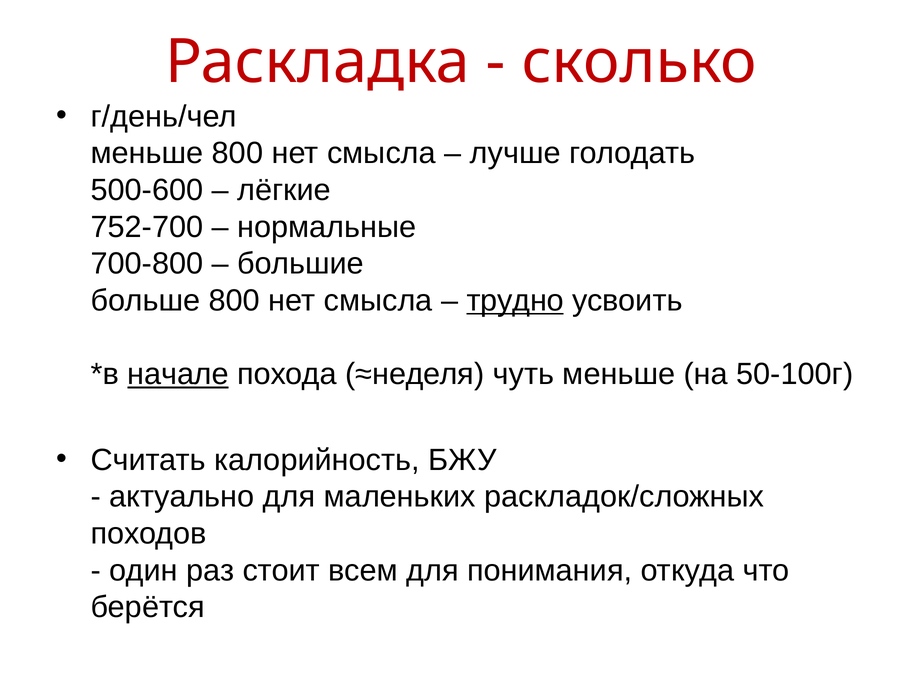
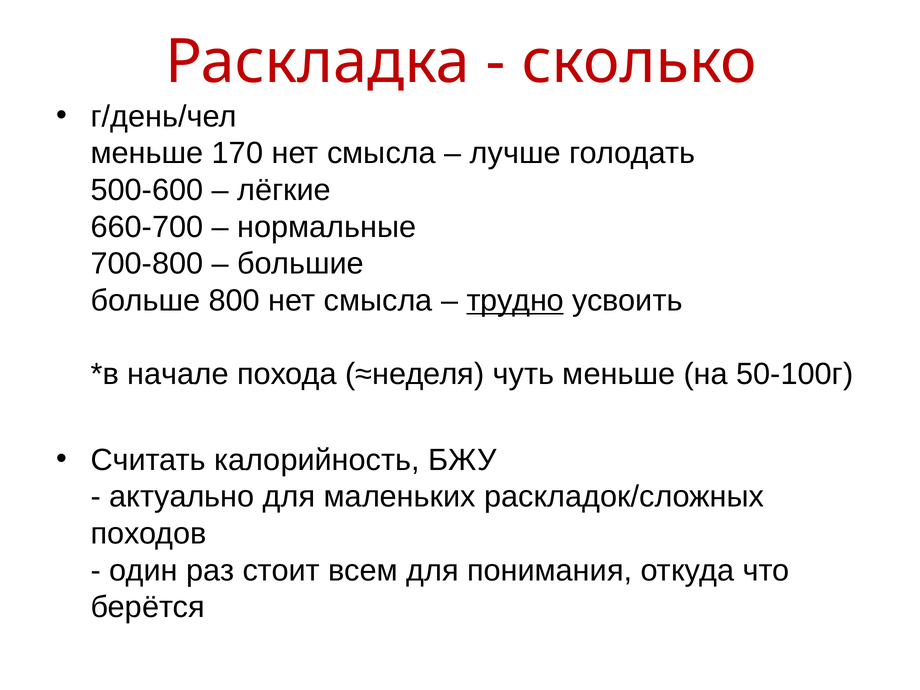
меньше 800: 800 -> 170 (237, 153)
752-700: 752-700 -> 660-700 (147, 227)
начале underline: present -> none (178, 374)
